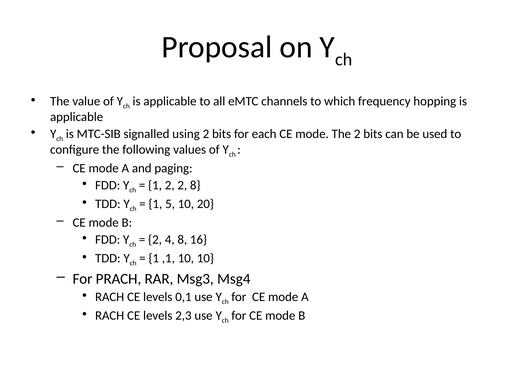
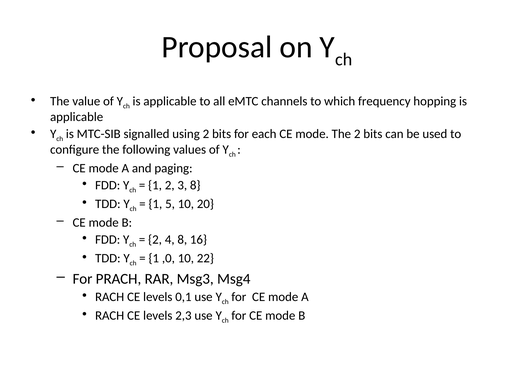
2 2: 2 -> 3 (182, 185)
,1: ,1 -> ,0 (168, 258)
10 10: 10 -> 22 (205, 258)
